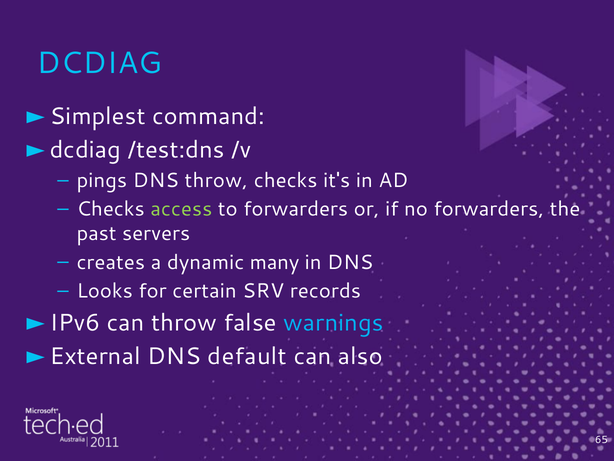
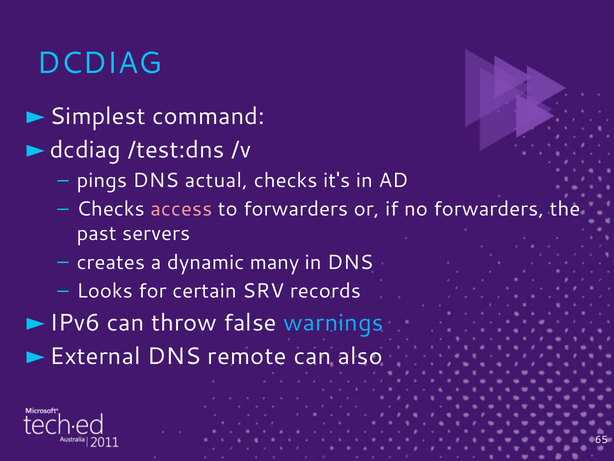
DNS throw: throw -> actual (216, 180)
access colour: light green -> pink (181, 209)
default: default -> remote (247, 356)
